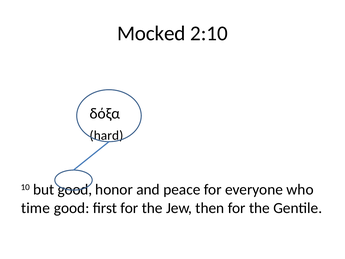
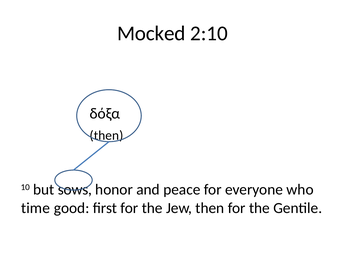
hard: hard -> then (107, 135)
but good: good -> sows (75, 189)
